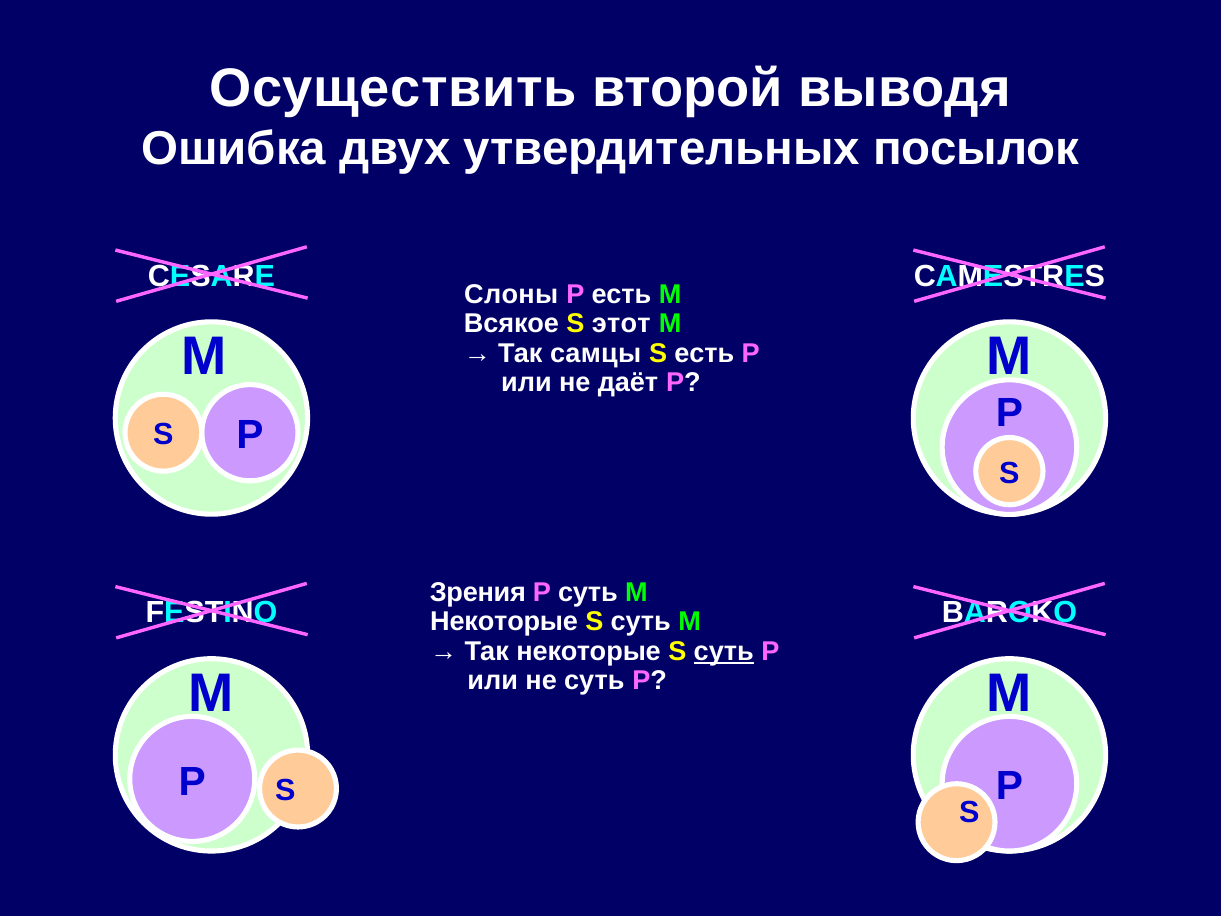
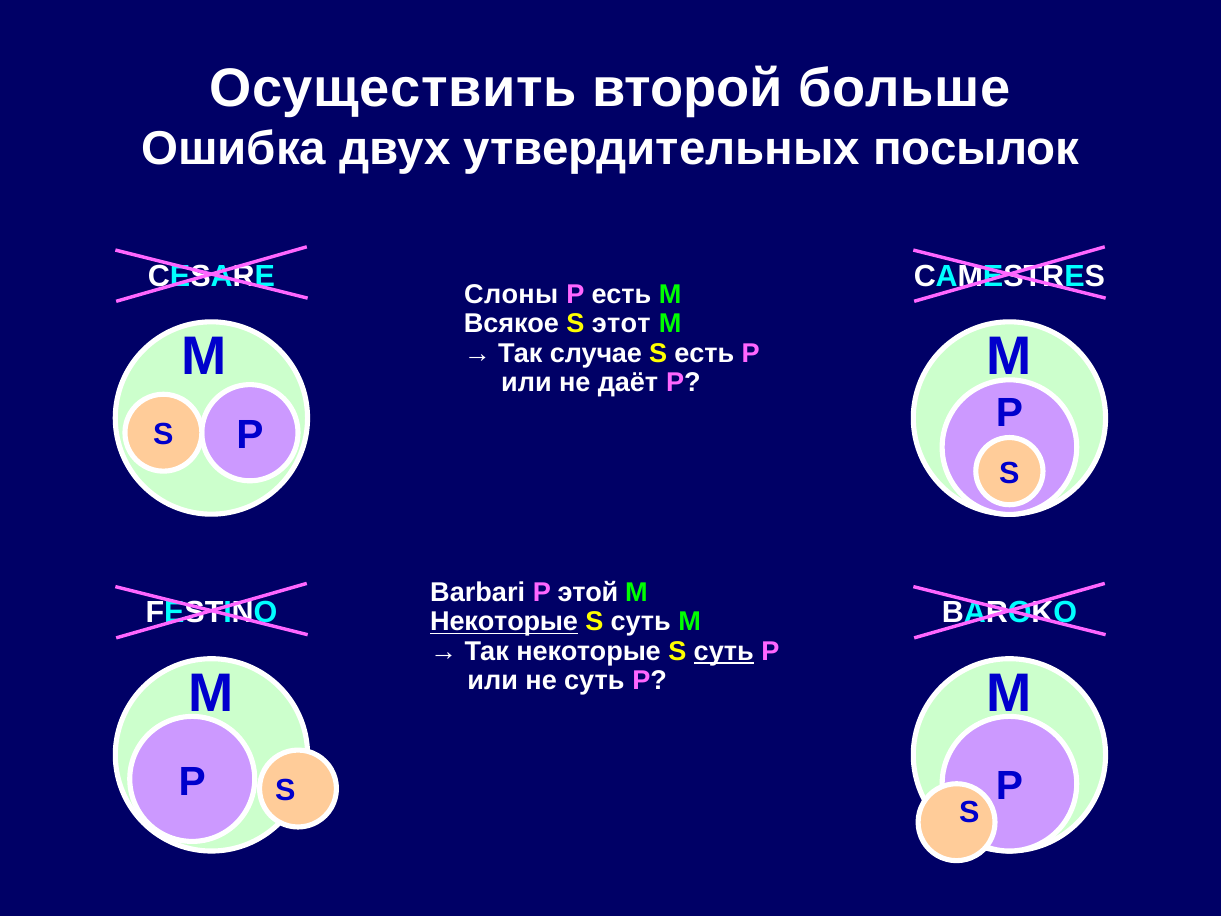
выводя: выводя -> больше (904, 88)
самцы: самцы -> случае (596, 353)
Зрения: Зрения -> Barbari (478, 593)
P суть: суть -> этой (588, 593)
Некоторые underline: none -> present (504, 622)
